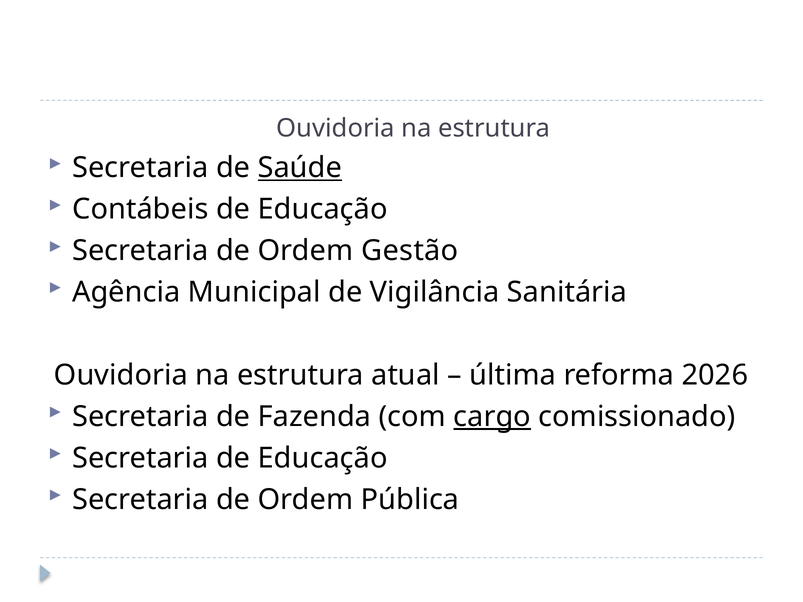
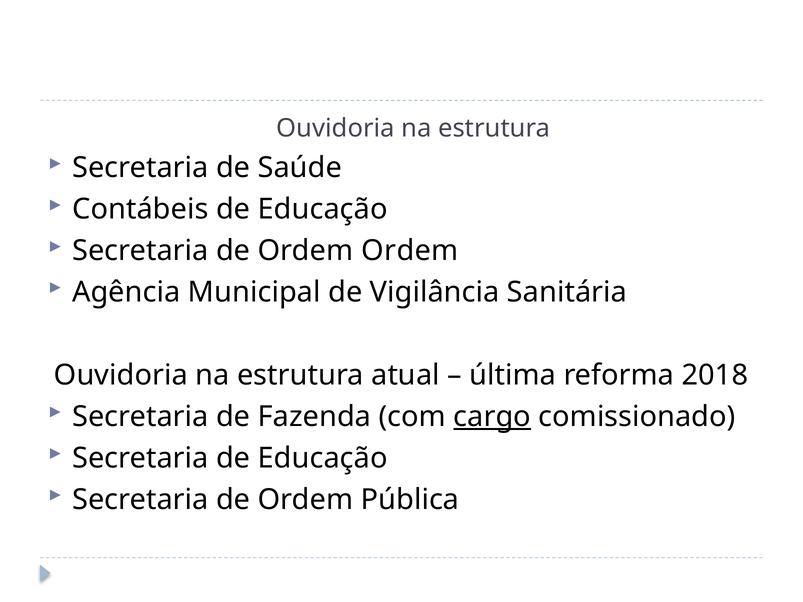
Saúde underline: present -> none (300, 168)
Ordem Gestão: Gestão -> Ordem (410, 251)
2026: 2026 -> 2018 (715, 375)
